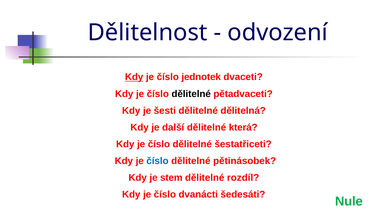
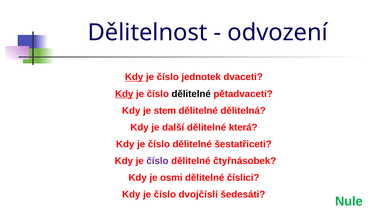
Kdy underline: none -> present (124, 94)
šesti: šesti -> stem (165, 111)
číslo colour: blue -> purple (157, 161)
pětinásobek: pětinásobek -> čtyřnásobek (245, 161)
stem: stem -> osmi (171, 178)
rozdíl: rozdíl -> číslici (243, 178)
dvanácti: dvanácti -> dvojčíslí (198, 195)
